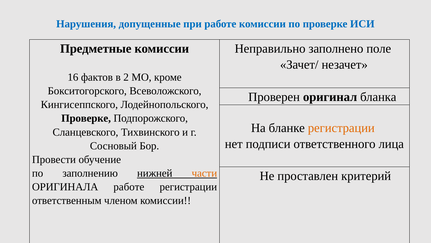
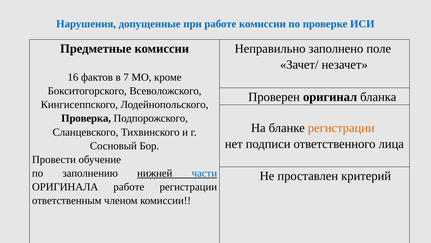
2: 2 -> 7 (126, 77)
Проверке: Проверке -> Проверка (86, 118)
части colour: orange -> blue (204, 173)
